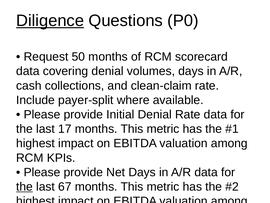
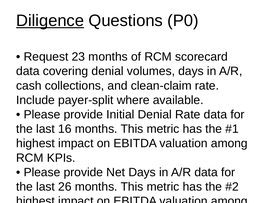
50: 50 -> 23 (78, 57)
17: 17 -> 16 (65, 129)
the underline: present -> none (24, 186)
67: 67 -> 26 (65, 186)
